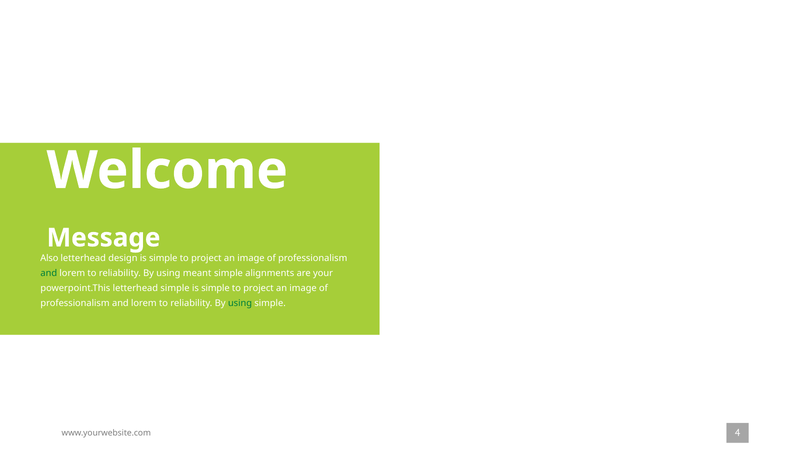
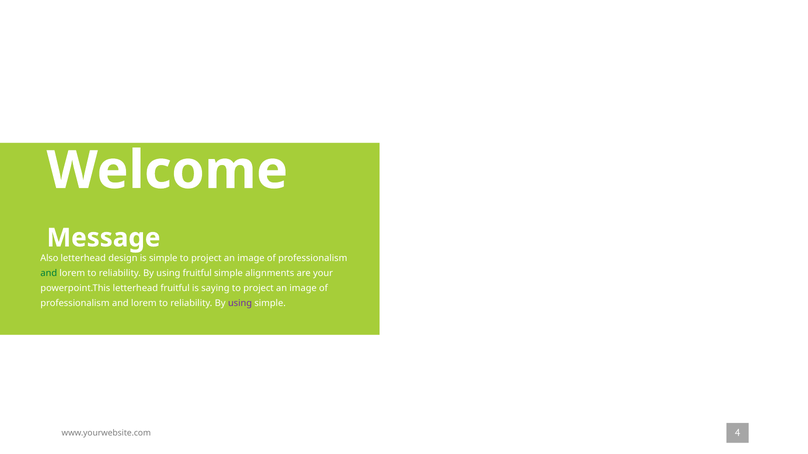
using meant: meant -> fruitful (197, 273)
letterhead simple: simple -> fruitful (175, 289)
simple: simple -> saying (215, 289)
using colour: green -> purple (240, 304)
